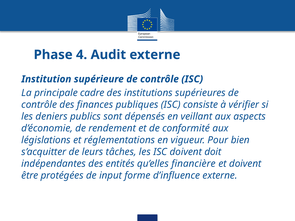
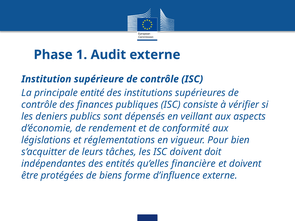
4: 4 -> 1 (82, 55)
cadre: cadre -> entité (92, 93)
input: input -> biens (111, 176)
